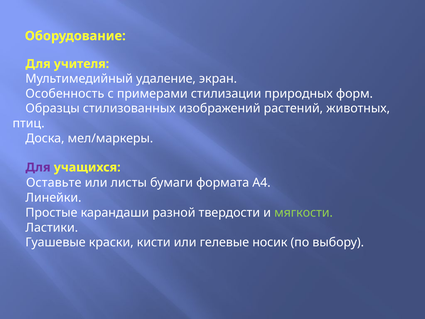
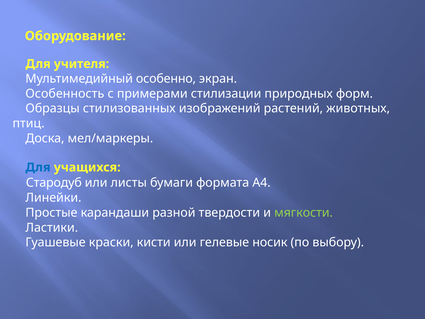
удаление: удаление -> особенно (166, 79)
Для colour: purple -> blue (38, 167)
Оставьте: Оставьте -> Стародуб (54, 183)
